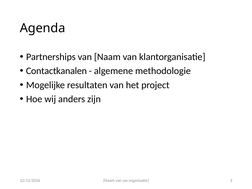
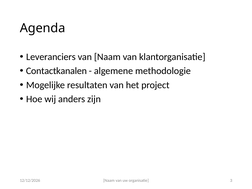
Partnerships: Partnerships -> Leveranciers (51, 57)
